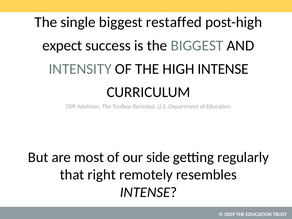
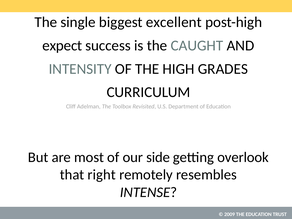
restaffed: restaffed -> excellent (174, 22)
the BIGGEST: BIGGEST -> CAUGHT (197, 45)
HIGH INTENSE: INTENSE -> GRADES (223, 69)
regularly: regularly -> overlook (243, 157)
